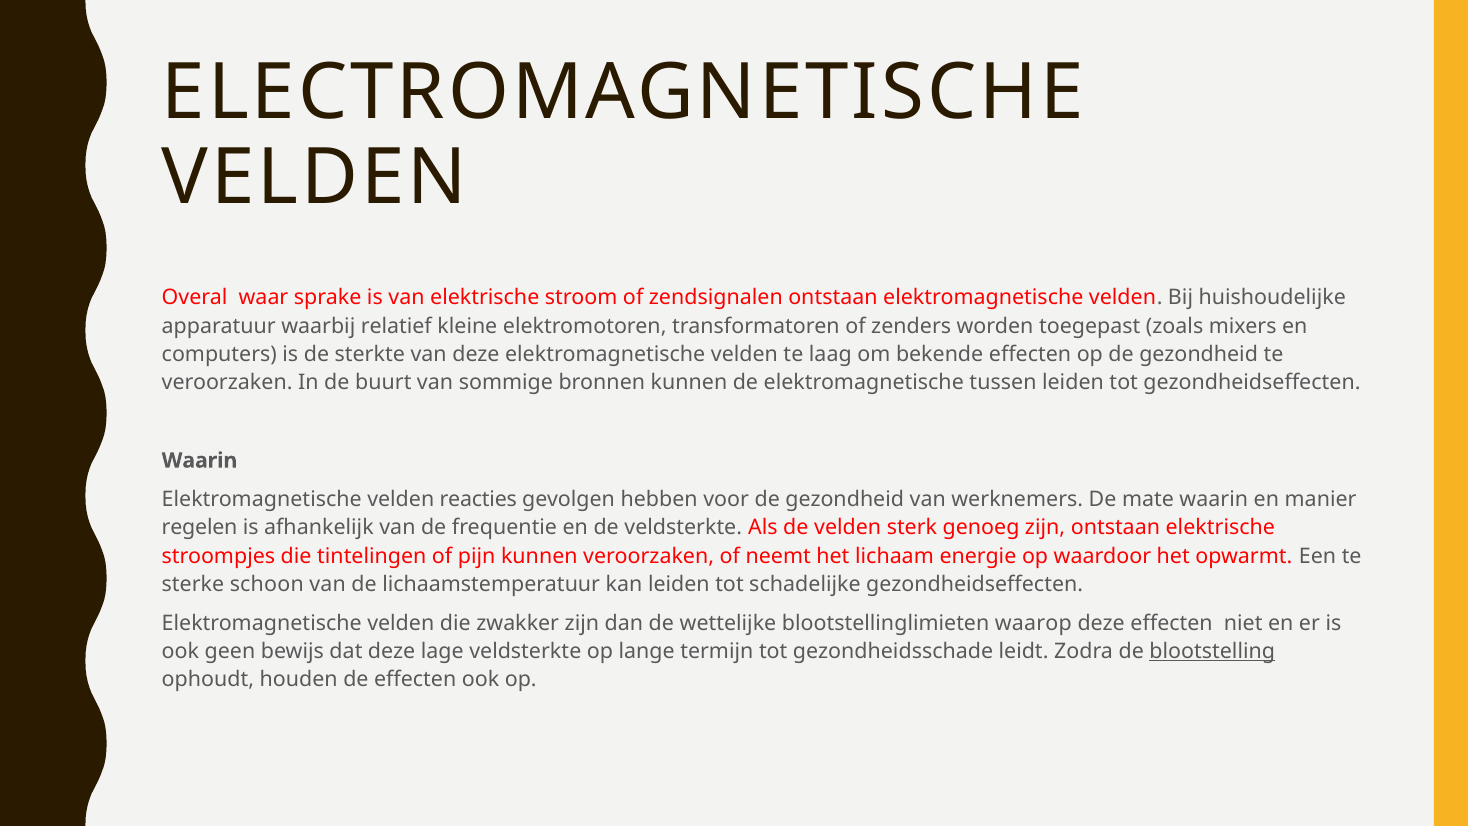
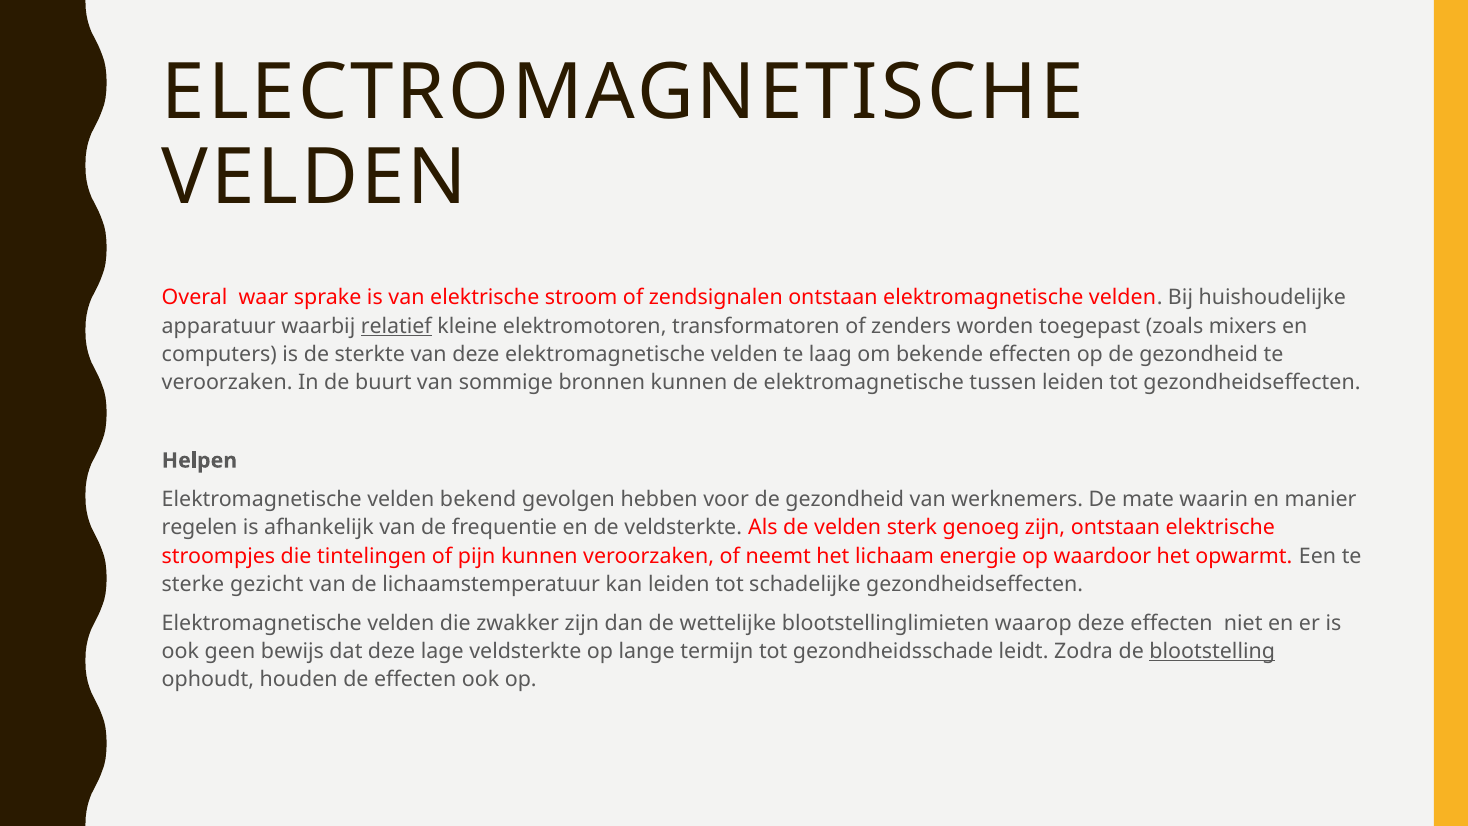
relatief underline: none -> present (396, 326)
Waarin: Waarin -> Helpen (199, 460)
reacties: reacties -> bekend (478, 499)
schoon: schoon -> gezicht (267, 584)
